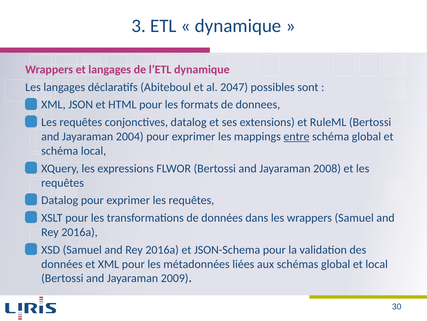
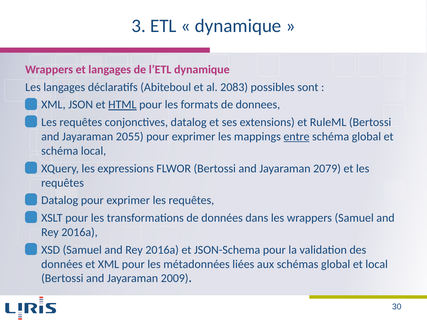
2047: 2047 -> 2083 (234, 87)
HTML underline: none -> present (122, 104)
2004: 2004 -> 2055 (130, 136)
2008: 2008 -> 2079 (327, 168)
